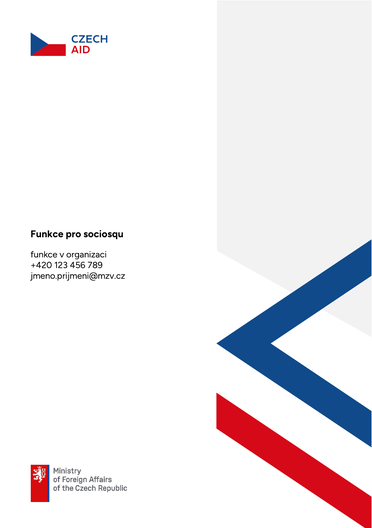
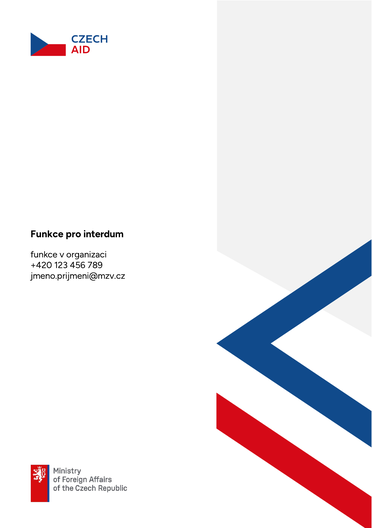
sociosqu: sociosqu -> interdum (103, 234)
